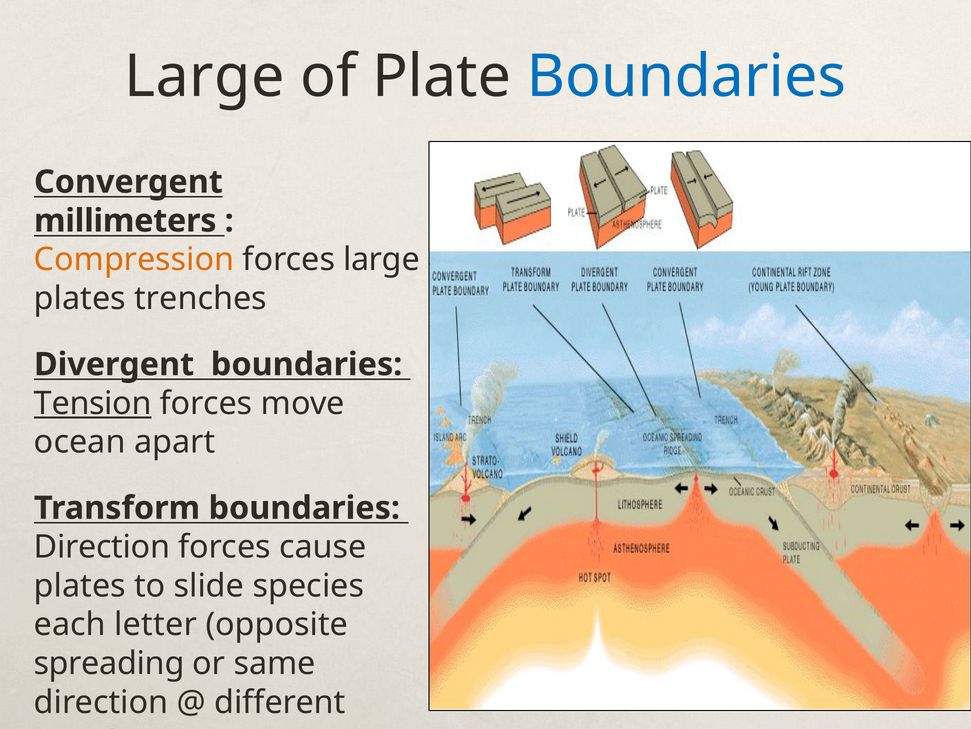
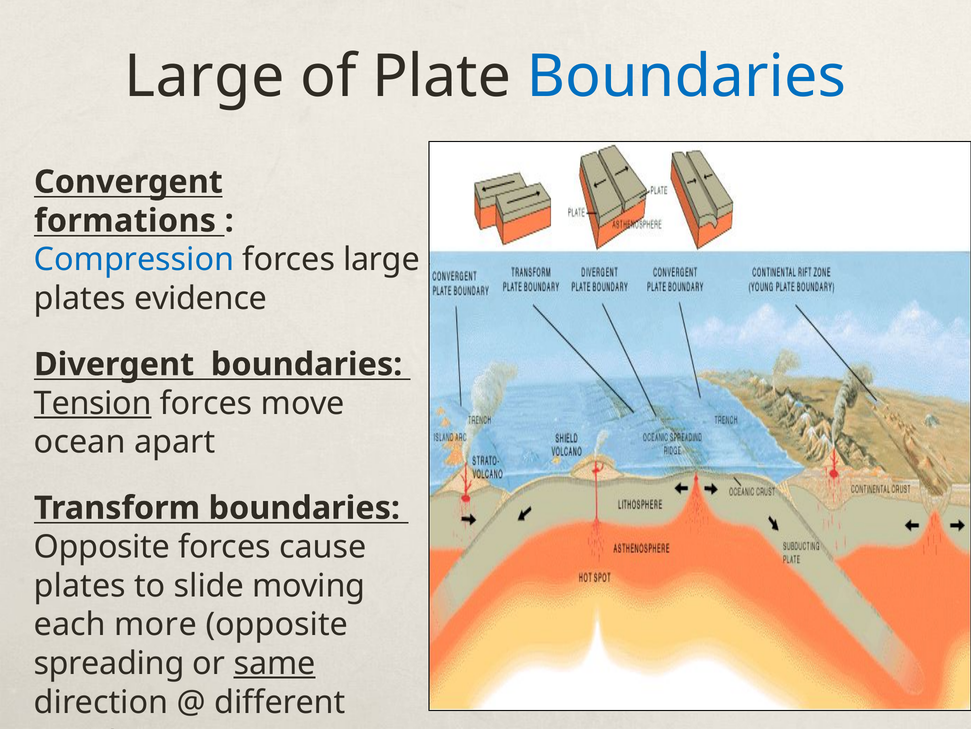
millimeters: millimeters -> formations (125, 221)
Compression colour: orange -> blue (134, 259)
trenches: trenches -> evidence (201, 298)
Direction: Direction -> Opposite (102, 546)
species: species -> moving (309, 585)
letter: letter -> more (156, 624)
same underline: none -> present (275, 663)
